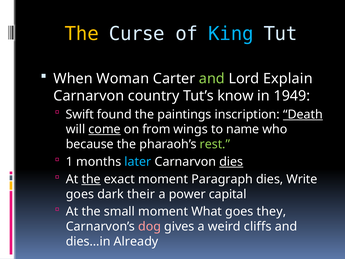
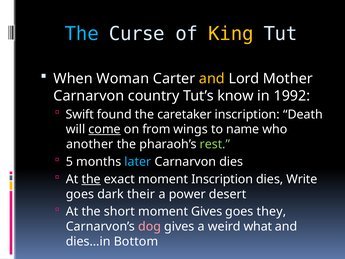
The colour: yellow -> light blue (82, 34)
King colour: light blue -> yellow (231, 34)
and colour: light green -> yellow (212, 79)
Explain: Explain -> Mother (288, 79)
1949: 1949 -> 1992 (292, 96)
paintings: paintings -> caretaker (184, 114)
Death underline: present -> none (303, 114)
because: because -> another (90, 144)
1: 1 -> 5 (69, 162)
dies underline: present -> none (231, 162)
moment Paragraph: Paragraph -> Inscription (222, 179)
capital: capital -> desert (228, 194)
small: small -> short (119, 211)
moment What: What -> Gives (207, 211)
cliffs: cliffs -> what (258, 226)
Already: Already -> Bottom (136, 241)
